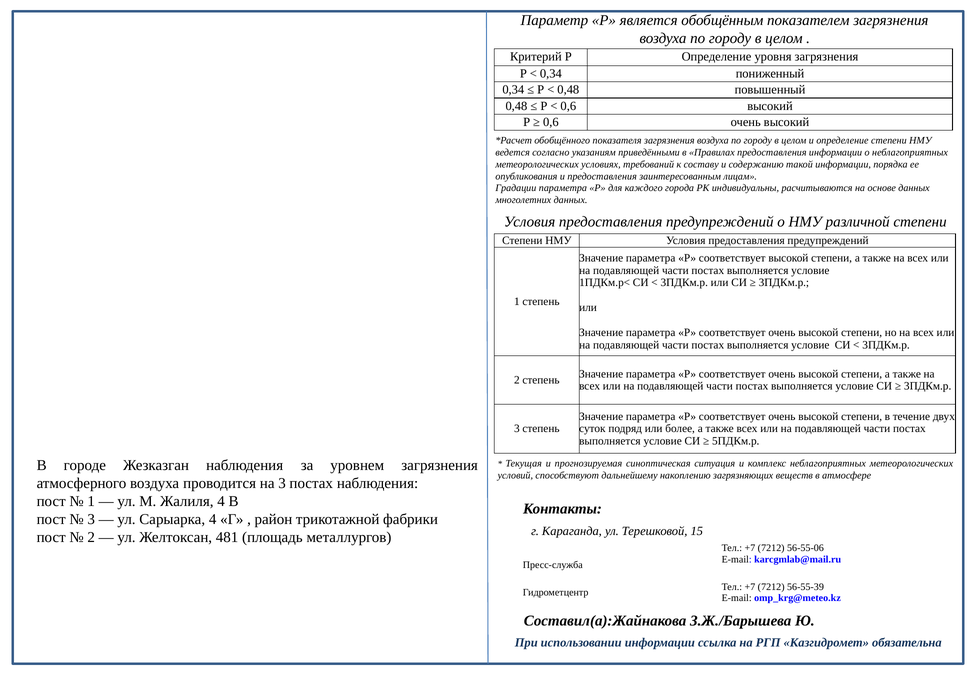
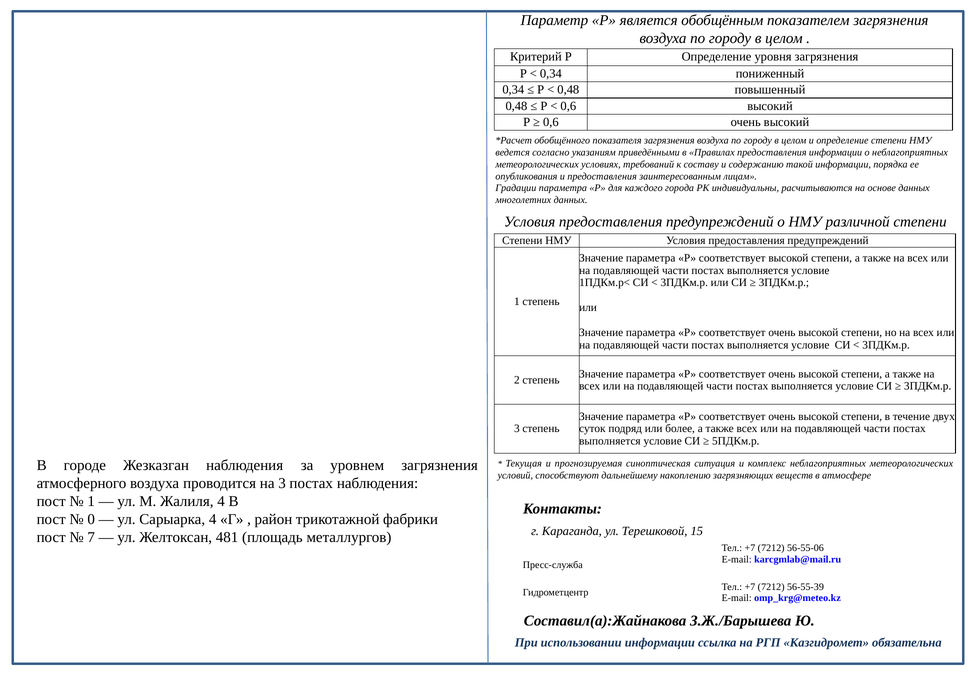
3: 3 -> 0 (91, 520)
2: 2 -> 7 (91, 538)
